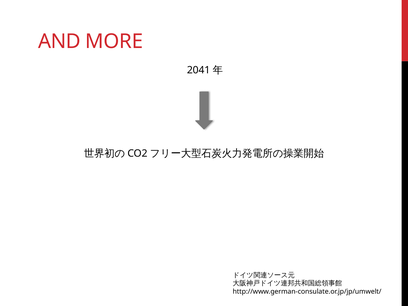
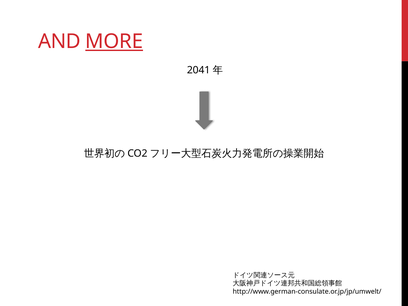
MORE underline: none -> present (114, 42)
